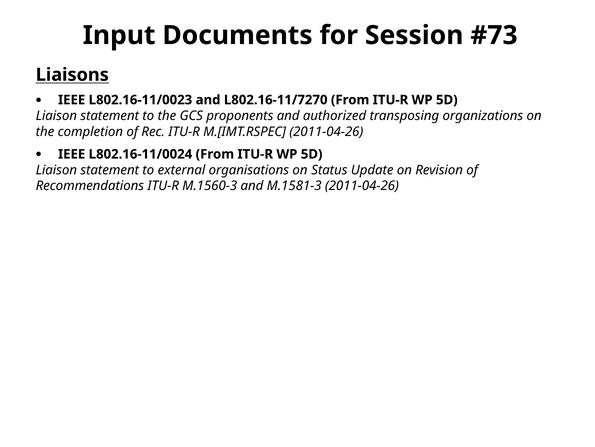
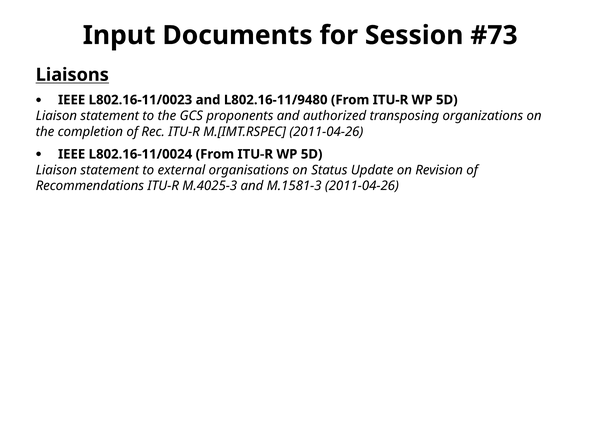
L802.16-11/7270: L802.16-11/7270 -> L802.16-11/9480 (276, 100)
M.1560-3: M.1560-3 -> M.4025-3 (210, 186)
